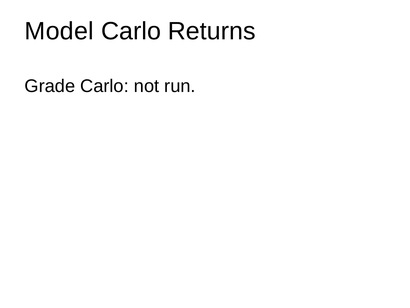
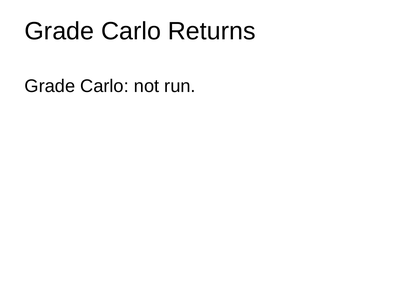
Model: Model -> Grade (59, 31)
